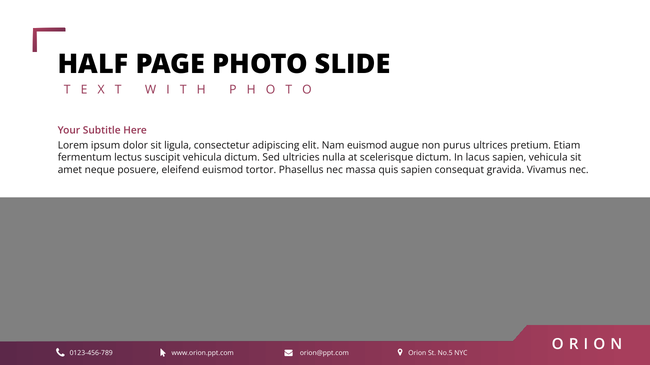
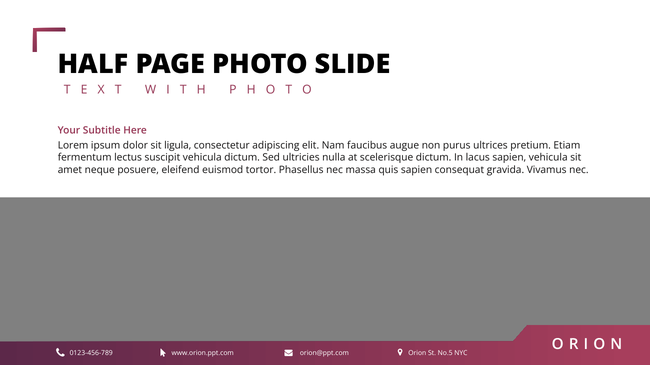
Nam euismod: euismod -> faucibus (367, 146)
